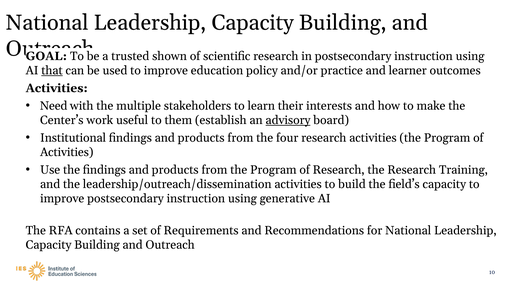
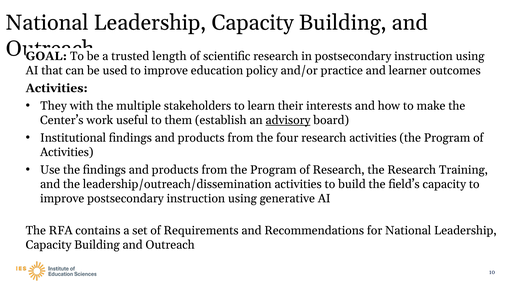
shown: shown -> length (170, 56)
that underline: present -> none (52, 71)
Need: Need -> They (54, 106)
